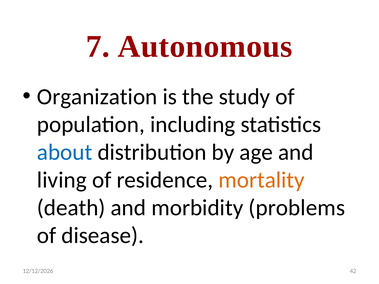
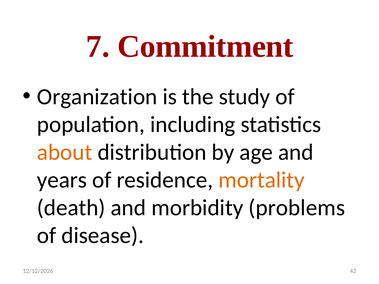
Autonomous: Autonomous -> Commitment (205, 46)
about colour: blue -> orange (65, 152)
living: living -> years (62, 180)
